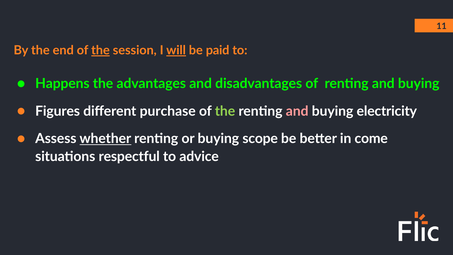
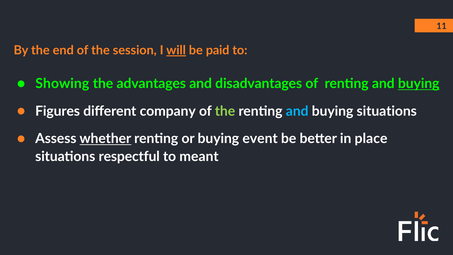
the underline: present -> none (100, 50)
Happens: Happens -> Showing (62, 84)
buying underline: none -> present (419, 84)
purchase: purchase -> company (168, 111)
and colour: pink -> light blue (297, 111)
buying electricity: electricity -> situations (387, 111)
scope: scope -> event (260, 139)
come: come -> place (371, 139)
advice: advice -> meant (199, 156)
